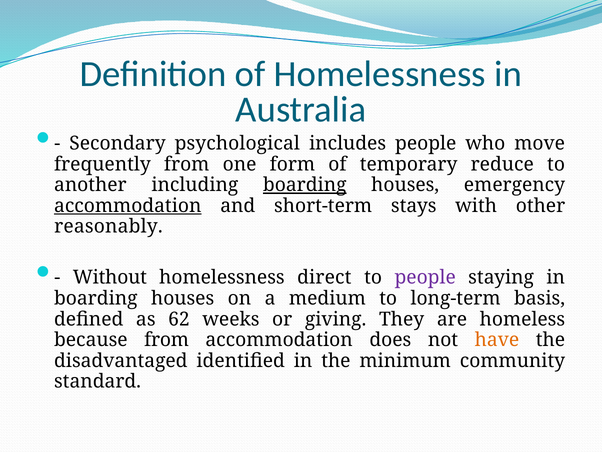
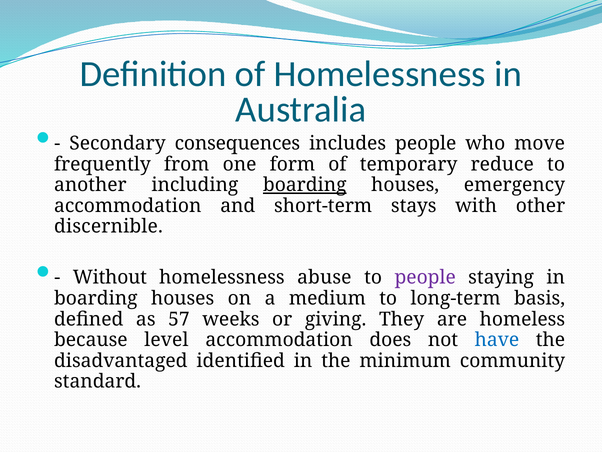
psychological: psychological -> consequences (237, 143)
accommodation underline: present -> none (128, 206)
reasonably: reasonably -> discernible (108, 226)
direct: direct -> abuse (324, 277)
62: 62 -> 57 (179, 319)
because from: from -> level (166, 340)
have colour: orange -> blue (497, 340)
